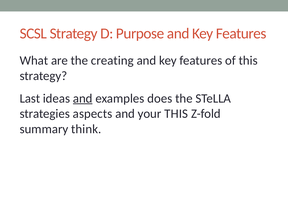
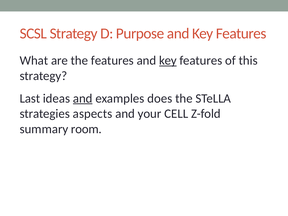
the creating: creating -> features (112, 60)
key underline: none -> present (168, 60)
your THIS: THIS -> CELL (176, 114)
think: think -> room (86, 129)
